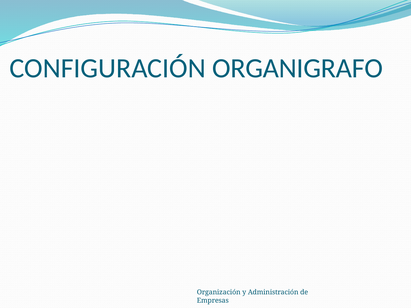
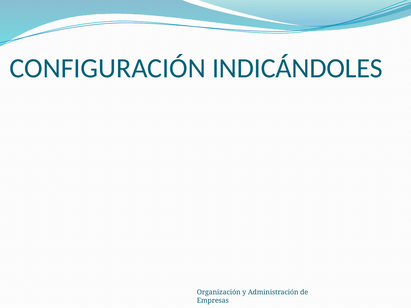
ORGANIGRAFO: ORGANIGRAFO -> INDICÁNDOLES (297, 68)
